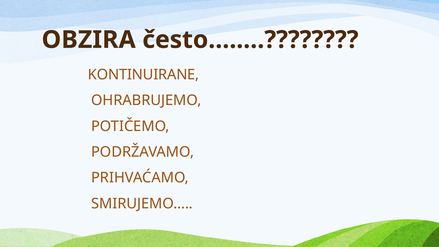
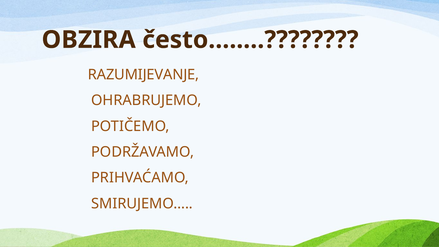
KONTINUIRANE: KONTINUIRANE -> RAZUMIJEVANJE (144, 75)
